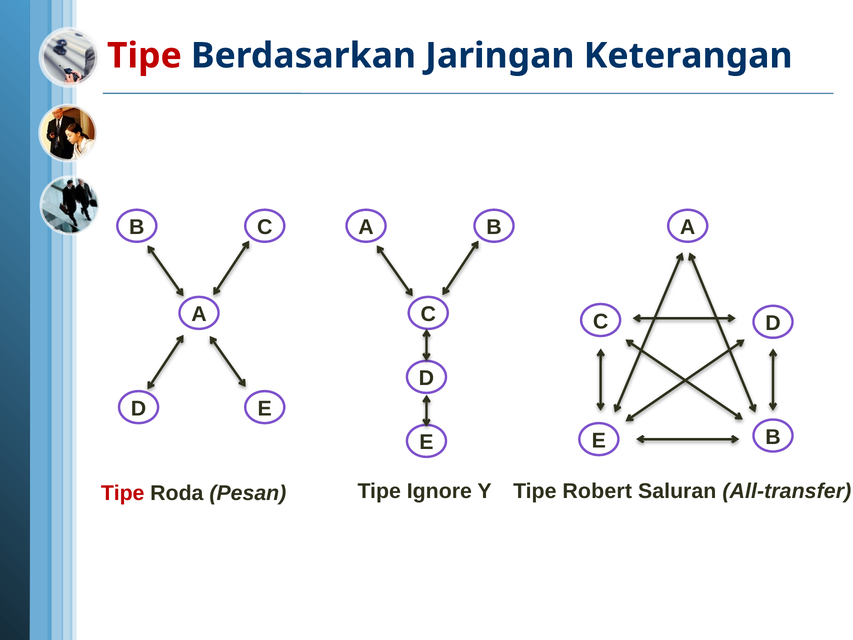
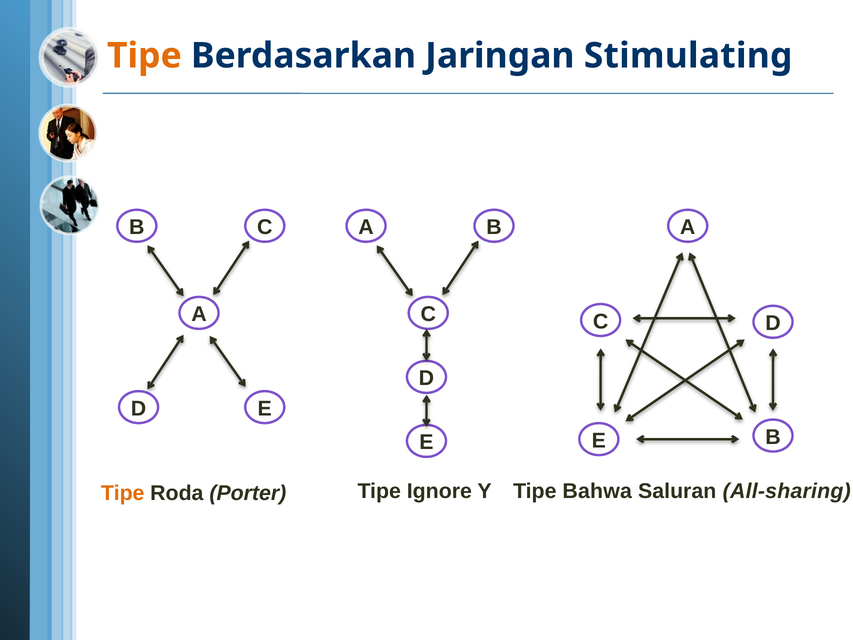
Tipe colour: red -> orange (144, 56)
Keterangan: Keterangan -> Stimulating (688, 56)
Robert: Robert -> Bahwa (597, 491)
All-transfer: All-transfer -> All-sharing (787, 491)
Tipe colour: red -> orange (123, 493)
Pesan: Pesan -> Porter (248, 493)
